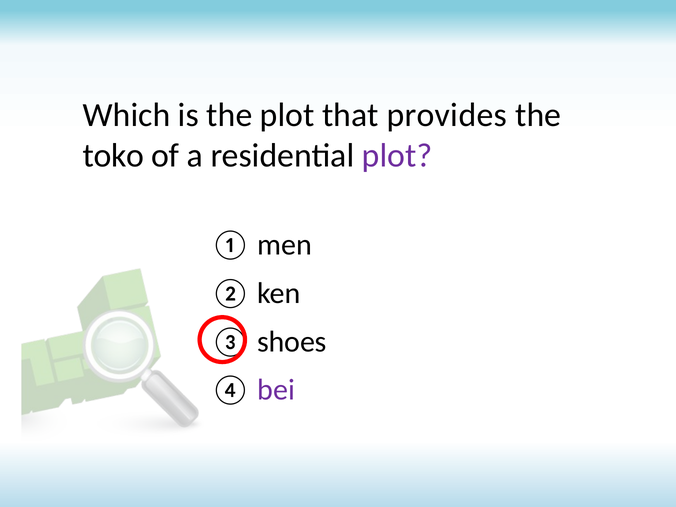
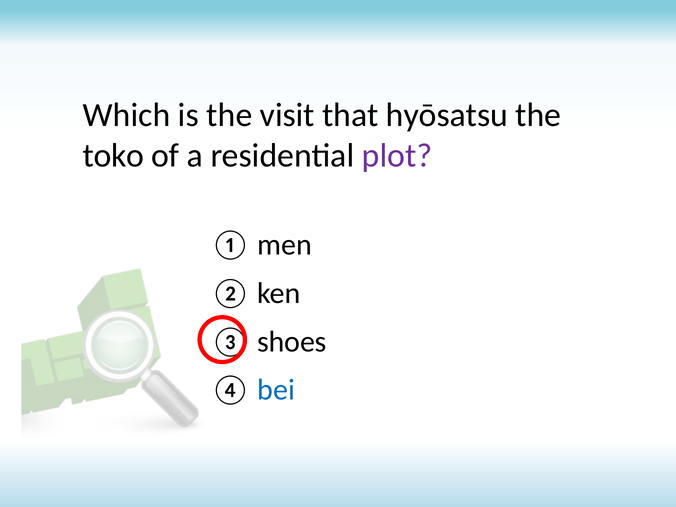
the plot: plot -> visit (287, 115)
provides: provides -> hyōsatsu (447, 115)
bei colour: purple -> blue (276, 390)
